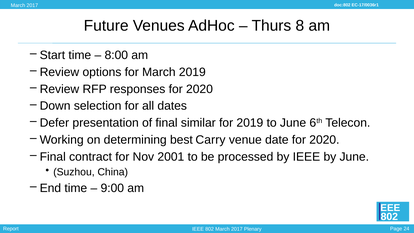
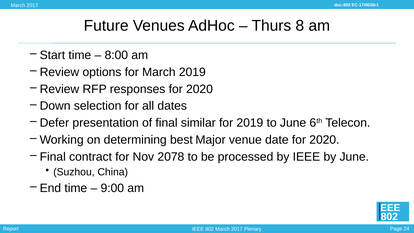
Carry: Carry -> Major (211, 140)
2001: 2001 -> 2078 (171, 157)
